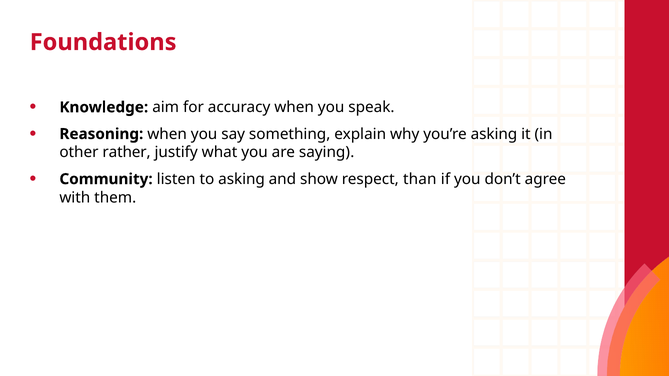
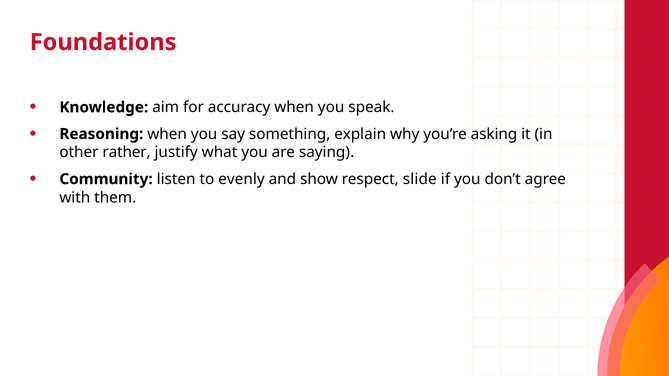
to asking: asking -> evenly (241, 179)
than: than -> slide (420, 179)
